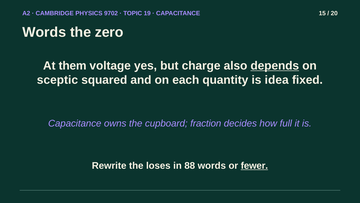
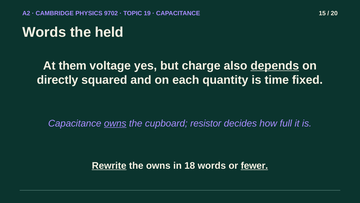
zero: zero -> held (109, 32)
sceptic: sceptic -> directly (58, 80)
idea: idea -> time (277, 80)
owns underline: none -> present (115, 123)
fraction: fraction -> resistor (206, 123)
Rewrite underline: none -> present (109, 165)
the loses: loses -> owns (158, 165)
88: 88 -> 18 (190, 165)
